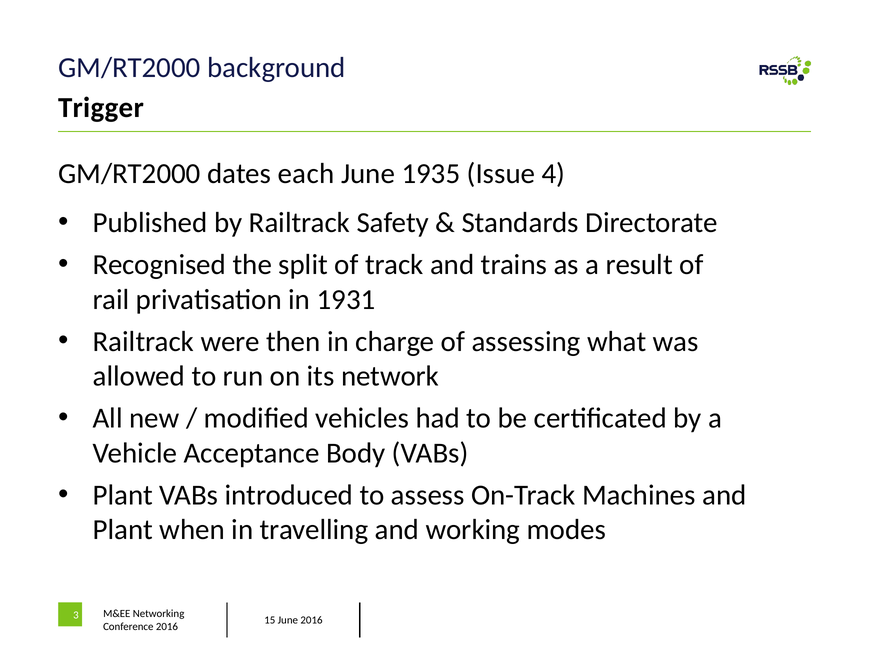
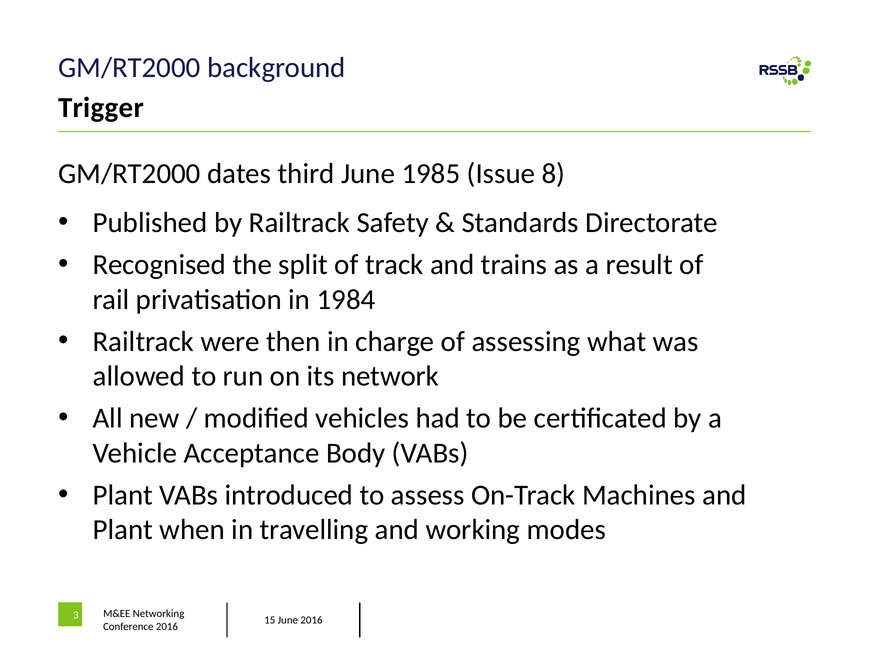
each: each -> third (306, 173)
1935: 1935 -> 1985 (431, 173)
4: 4 -> 8 (553, 173)
1931: 1931 -> 1984 (346, 299)
